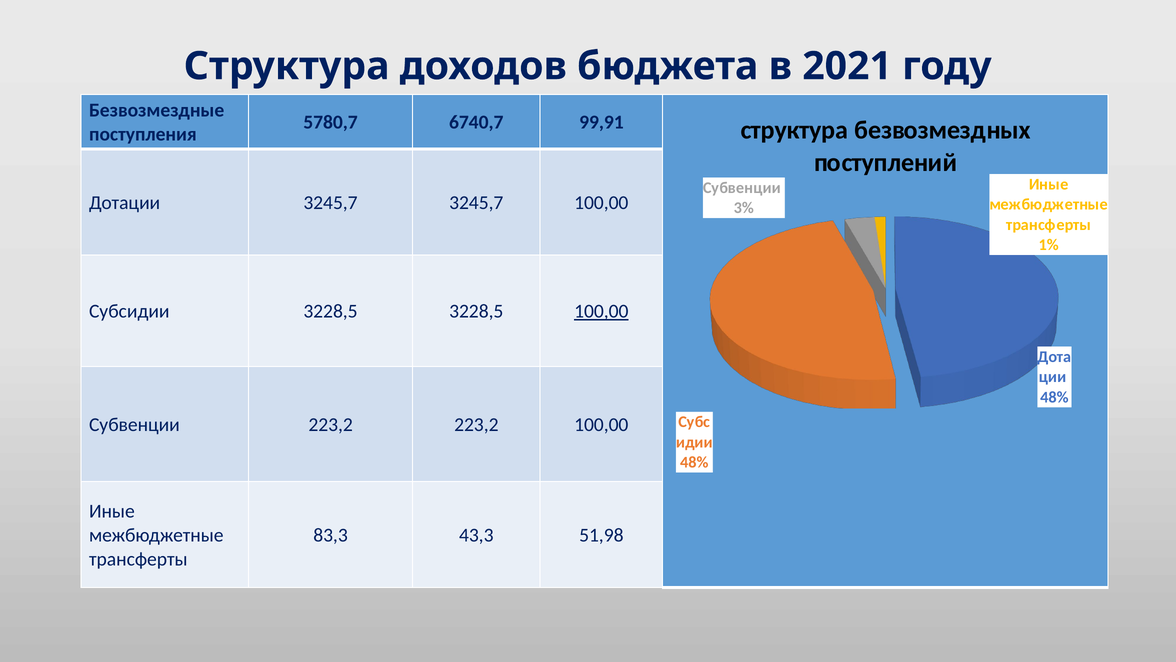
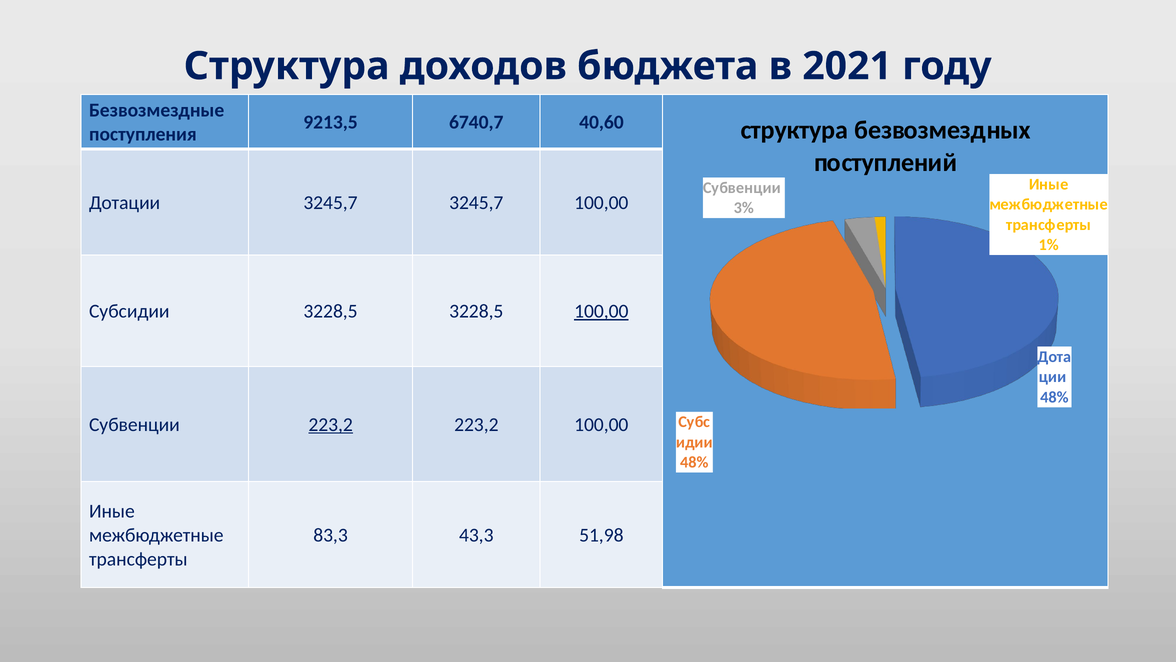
5780,7: 5780,7 -> 9213,5 (331, 122)
99,91: 99,91 -> 40,60 (601, 122)
223,2 underline: none -> present (331, 424)
